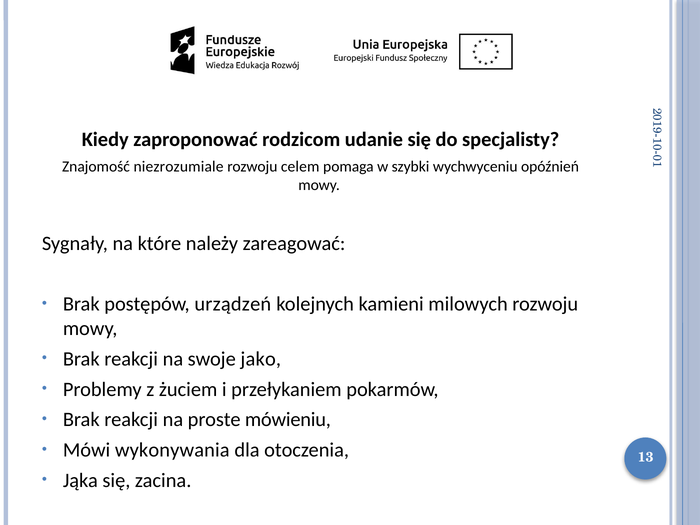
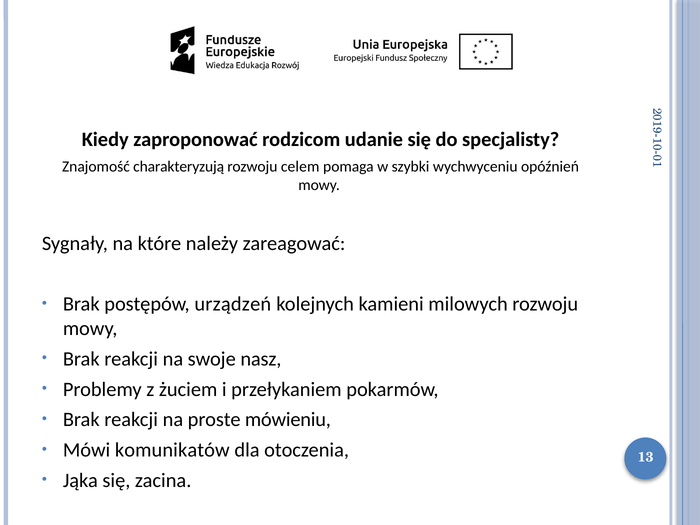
niezrozumiale: niezrozumiale -> charakteryzują (179, 167)
jako: jako -> nasz (261, 359)
wykonywania: wykonywania -> komunikatów (172, 450)
